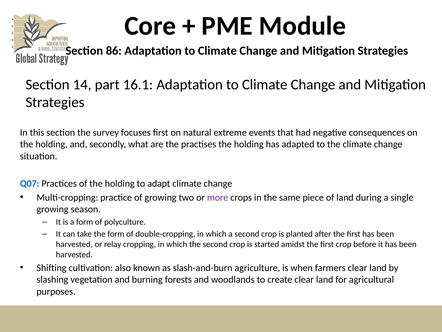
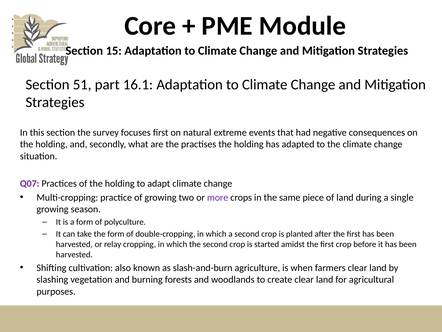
86: 86 -> 15 (114, 51)
14: 14 -> 51 (82, 85)
Q07 colour: blue -> purple (30, 183)
